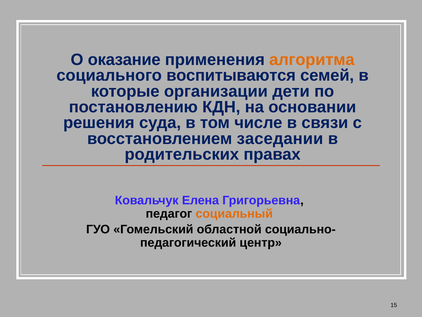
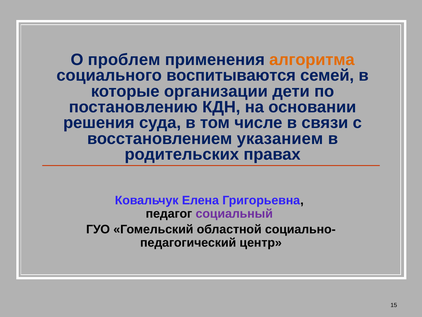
оказание: оказание -> проблем (124, 60)
заседании: заседании -> указанием (280, 138)
социальный colour: orange -> purple (234, 213)
